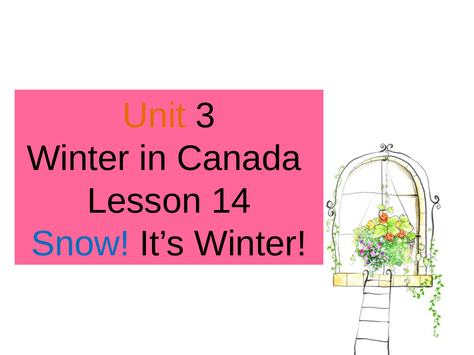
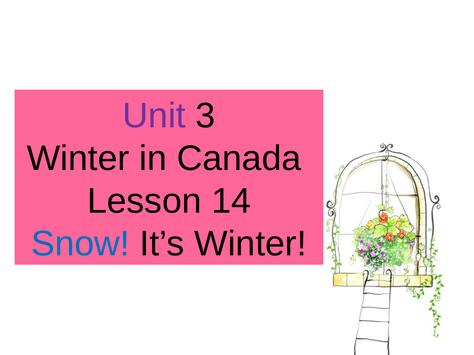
Unit colour: orange -> purple (154, 116)
